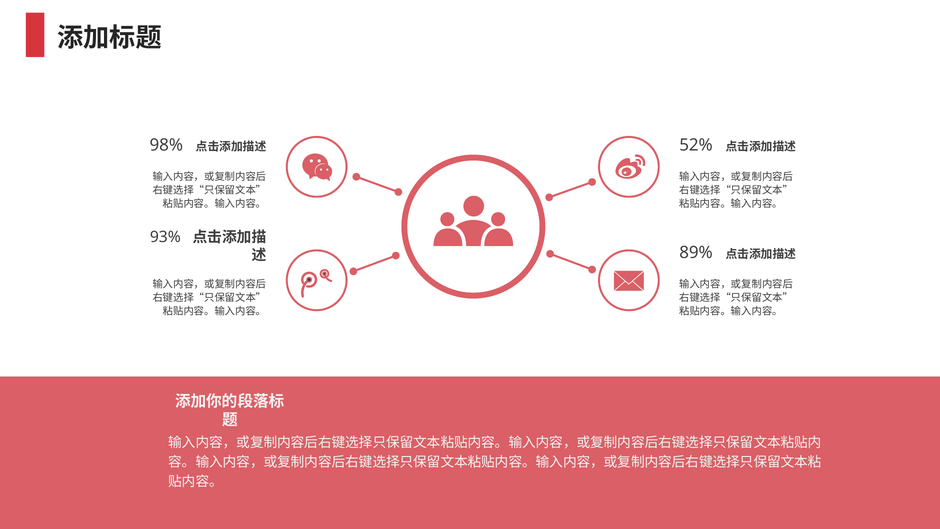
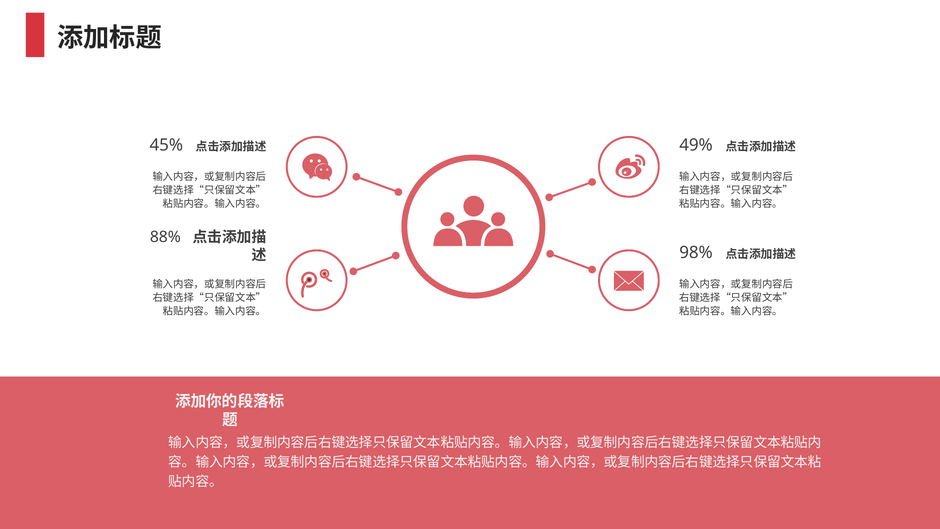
98%: 98% -> 45% (166, 145)
52%: 52% -> 49% (696, 145)
93%: 93% -> 88% (165, 237)
89%: 89% -> 98% (696, 252)
